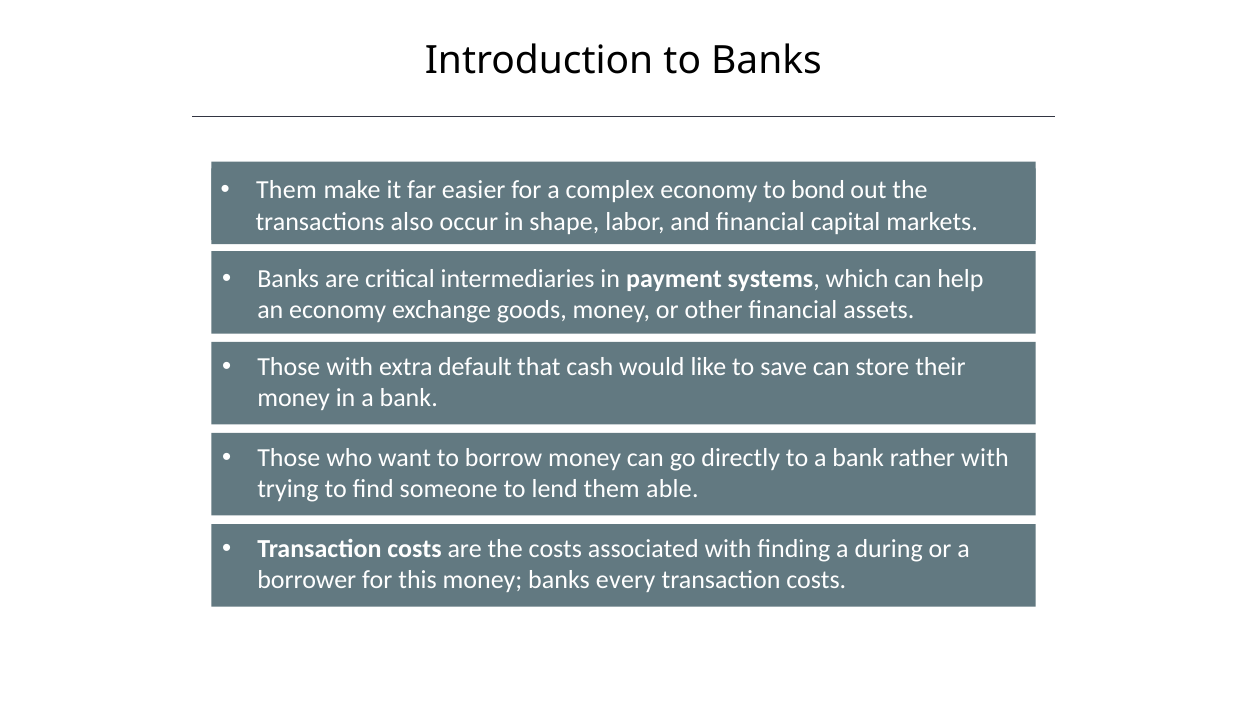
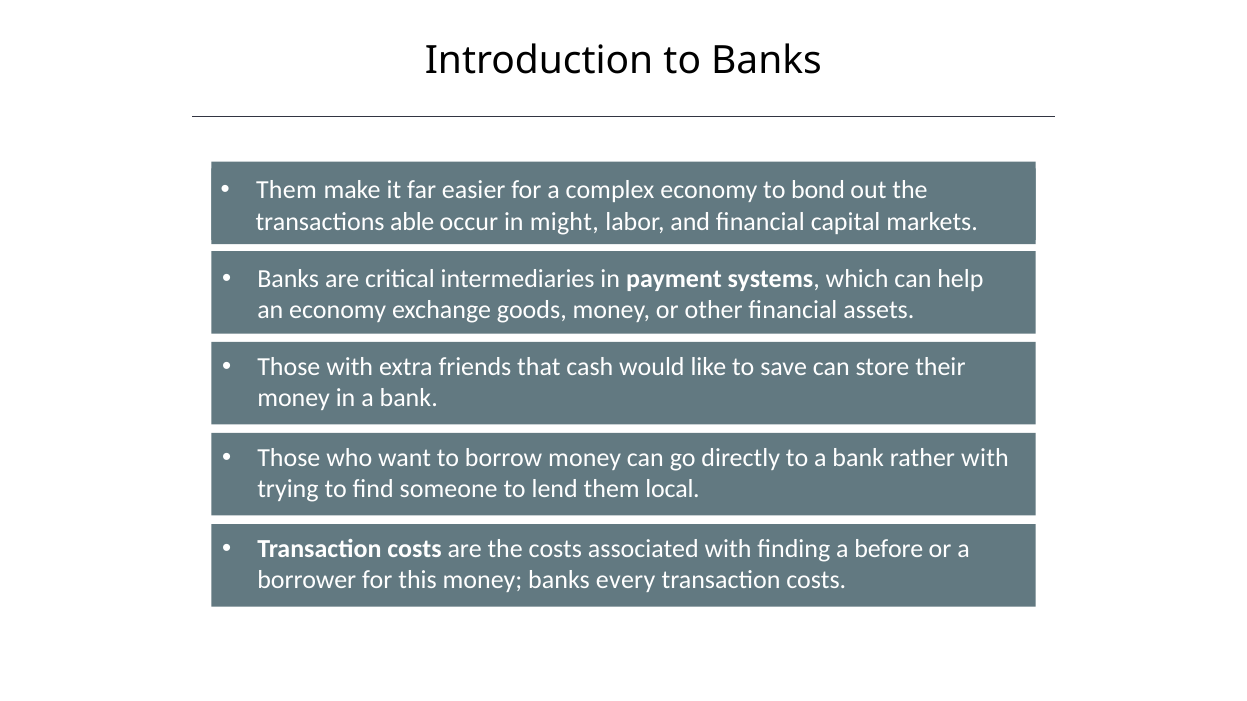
also: also -> able (412, 222)
shape: shape -> might (564, 222)
default: default -> friends (475, 367)
able: able -> local (673, 489)
during: during -> before (889, 550)
